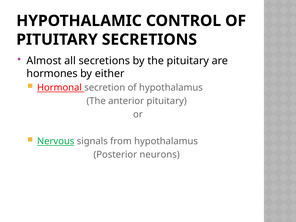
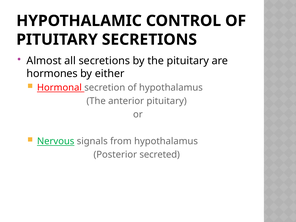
neurons: neurons -> secreted (160, 155)
